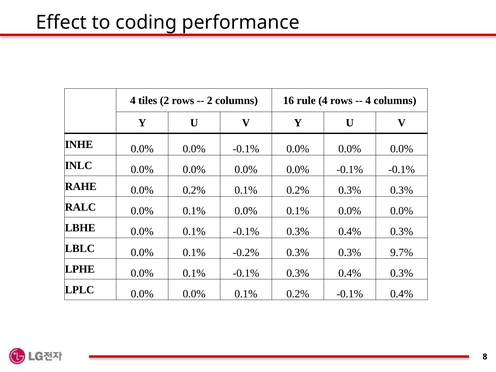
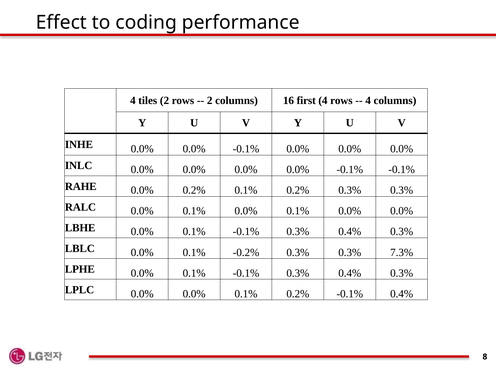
rule: rule -> first (306, 100)
9.7%: 9.7% -> 7.3% (402, 252)
